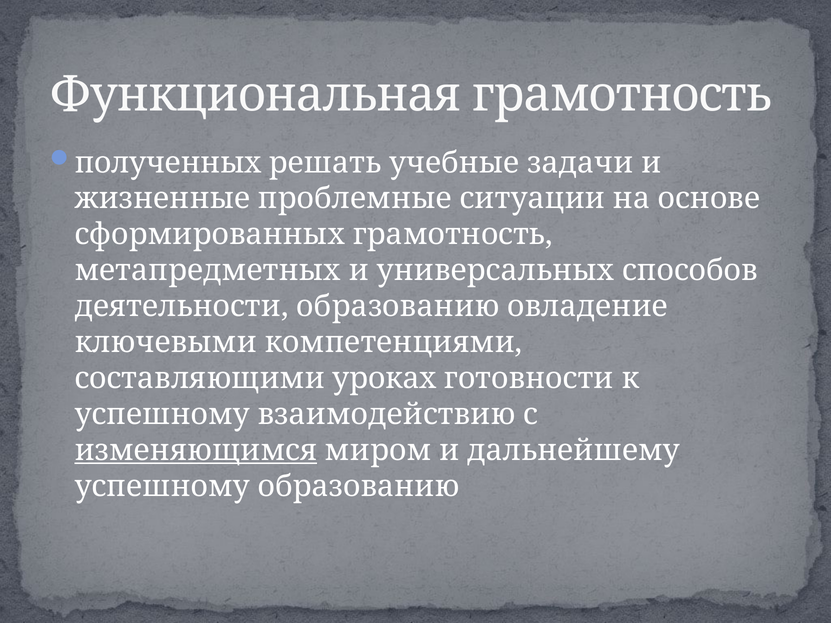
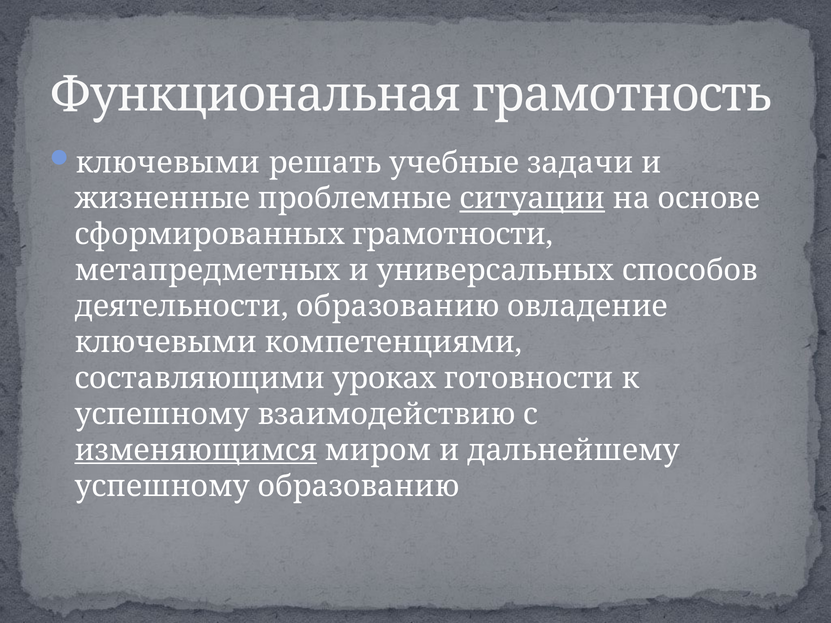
полученных: полученных -> ключевыми (168, 163)
ситуации underline: none -> present (532, 199)
сформированных грамотность: грамотность -> грамотности (453, 235)
